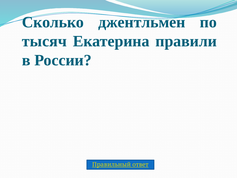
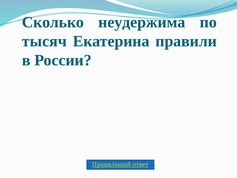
джентльмен: джентльмен -> неудержима (142, 22)
